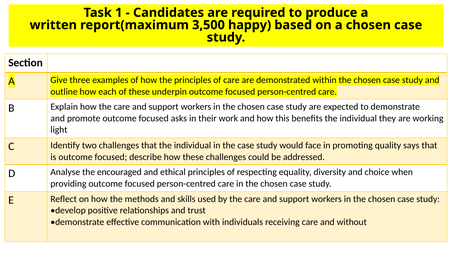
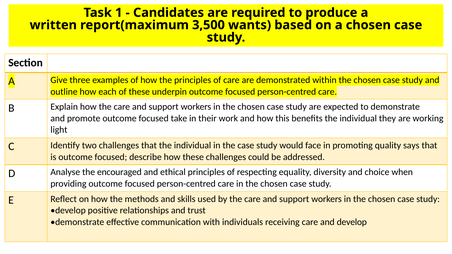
happy: happy -> wants (250, 25)
asks: asks -> take (179, 118)
and without: without -> develop (352, 222)
